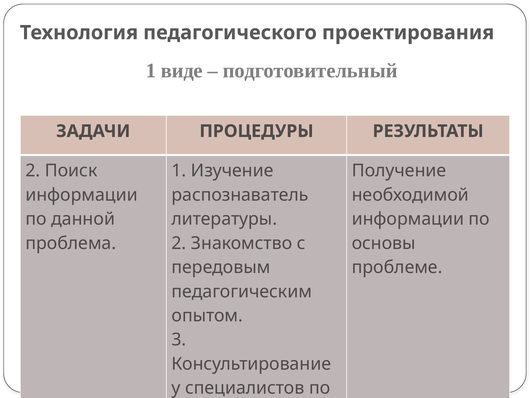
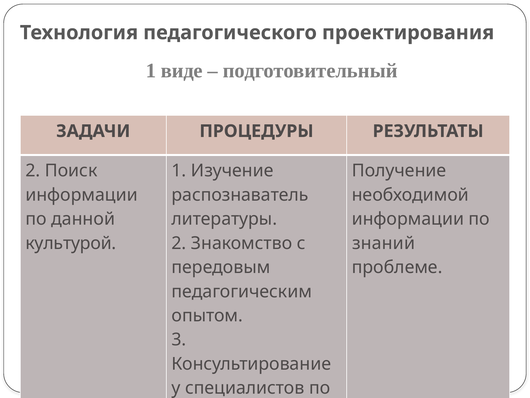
проблема: проблема -> культурой (71, 243)
основы: основы -> знаний (384, 243)
